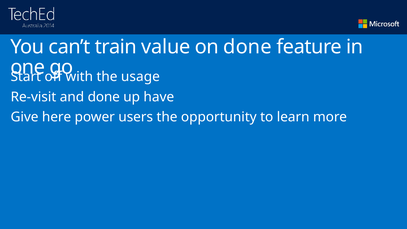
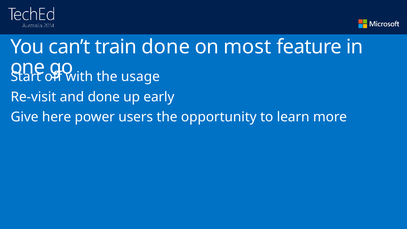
train value: value -> done (166, 47)
on done: done -> most (247, 47)
have: have -> early (159, 97)
